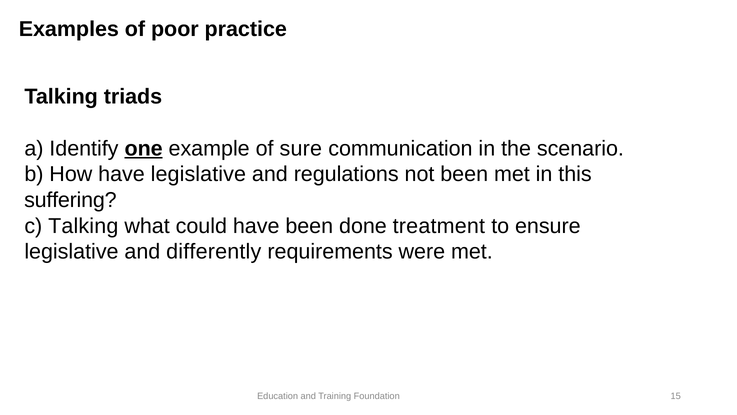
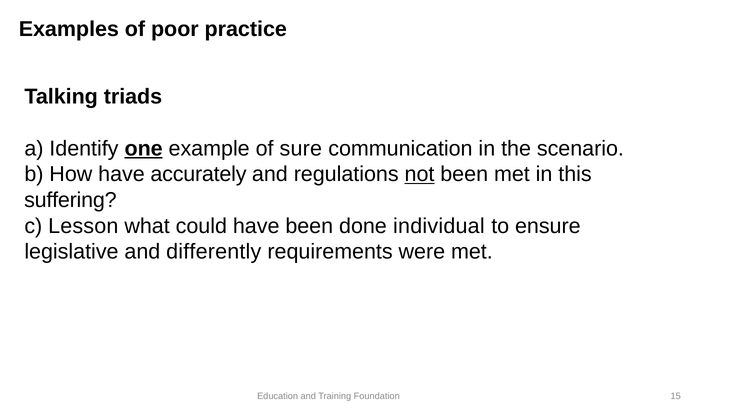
have legislative: legislative -> accurately (199, 174)
not underline: none -> present (419, 174)
c Talking: Talking -> Lesson (83, 226)
treatment: treatment -> individual (439, 226)
